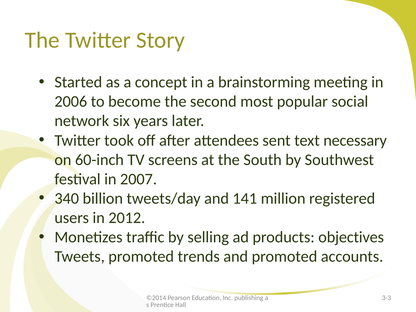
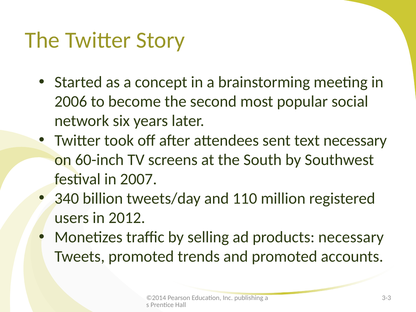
141: 141 -> 110 (245, 198)
products objectives: objectives -> necessary (351, 237)
